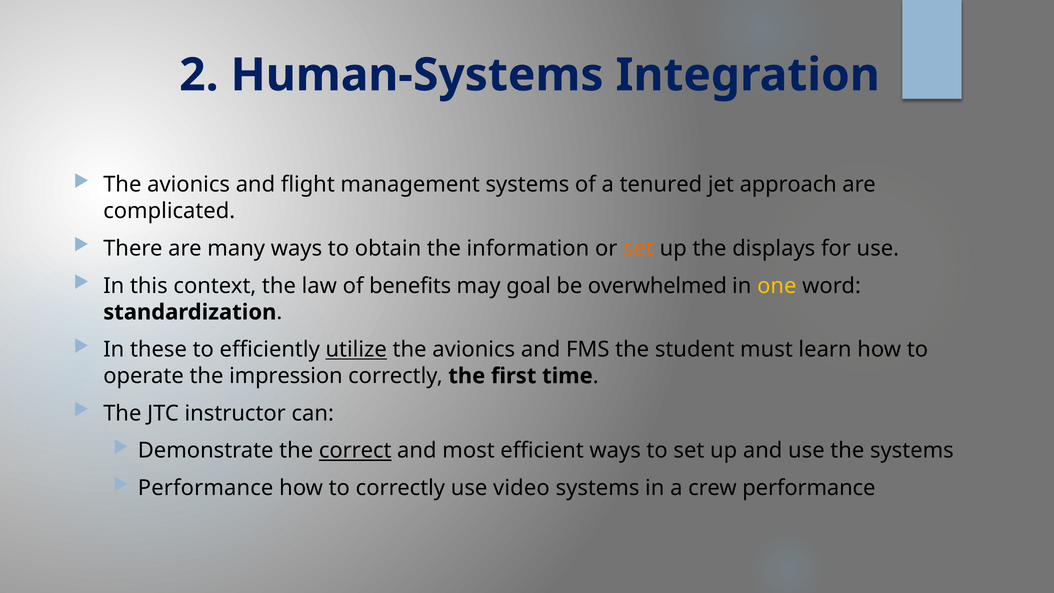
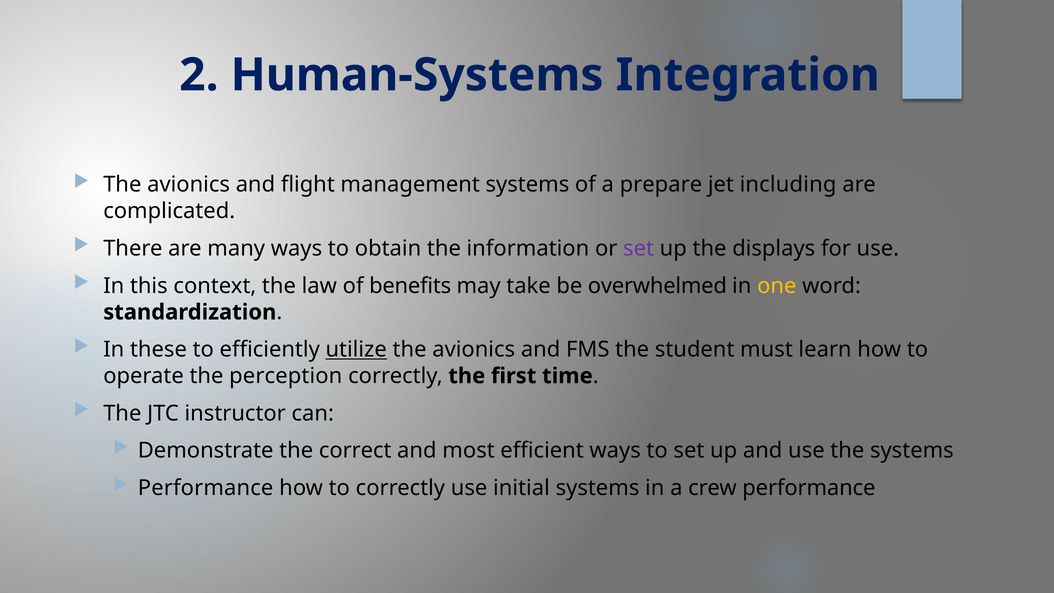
tenured: tenured -> prepare (661, 185)
approach: approach -> including (788, 185)
set colour: orange -> purple (639, 248)
goal: goal -> take (529, 286)
impression: impression -> perception (286, 376)
correct underline: present -> none (355, 451)
video: video -> initial (521, 488)
